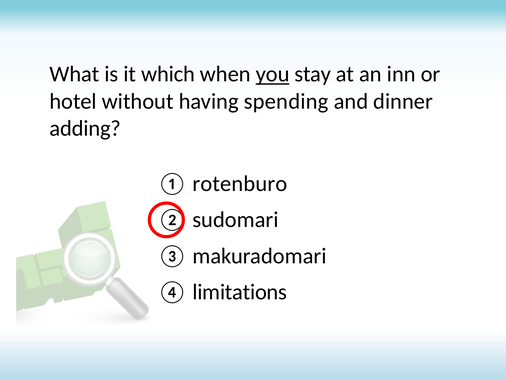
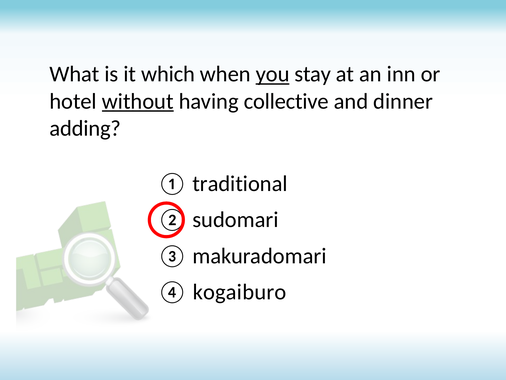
without underline: none -> present (138, 101)
spending: spending -> collective (286, 101)
rotenburo: rotenburo -> traditional (240, 183)
limitations: limitations -> kogaiburo (240, 292)
